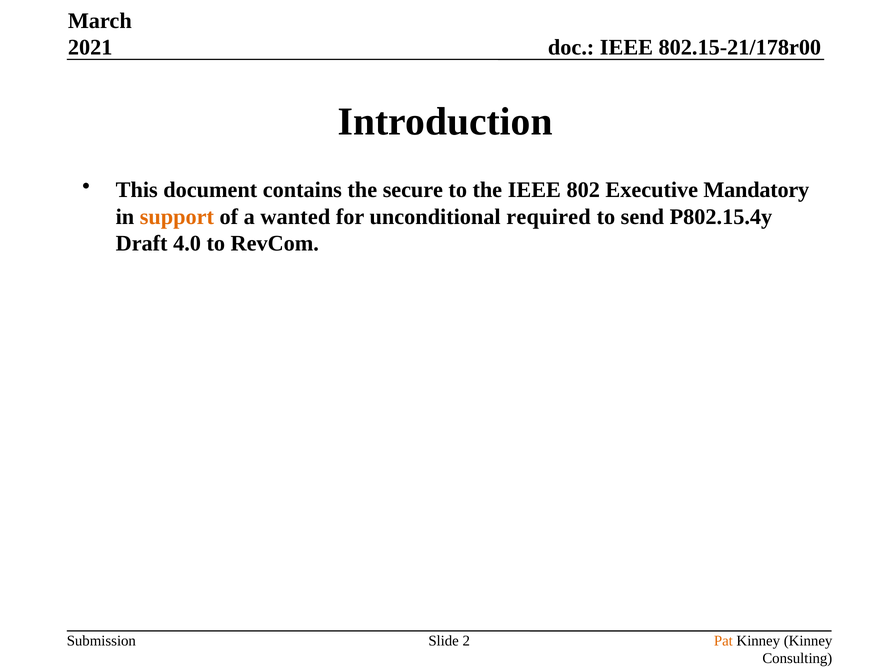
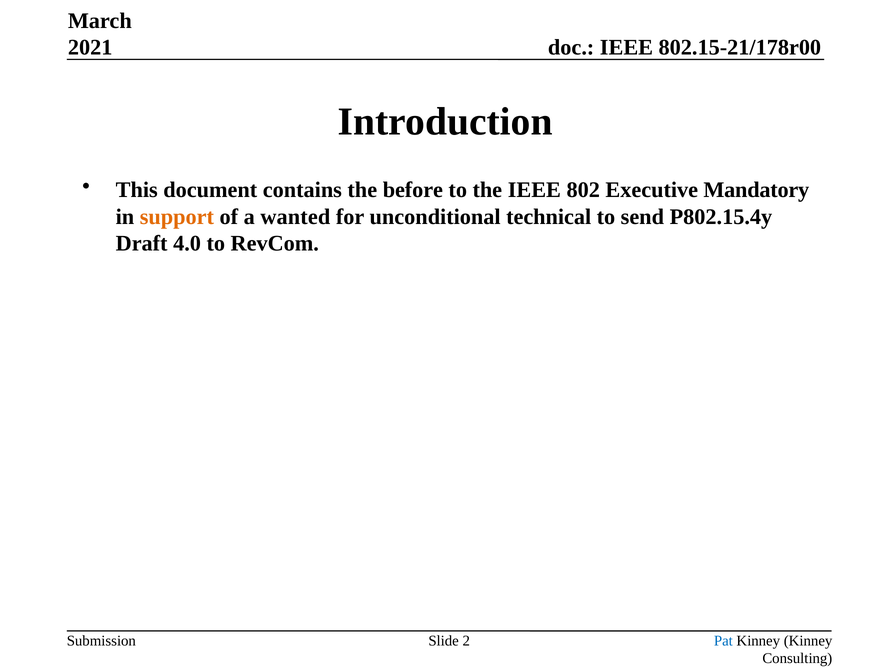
secure: secure -> before (413, 190)
required: required -> technical (549, 217)
Pat colour: orange -> blue (723, 641)
